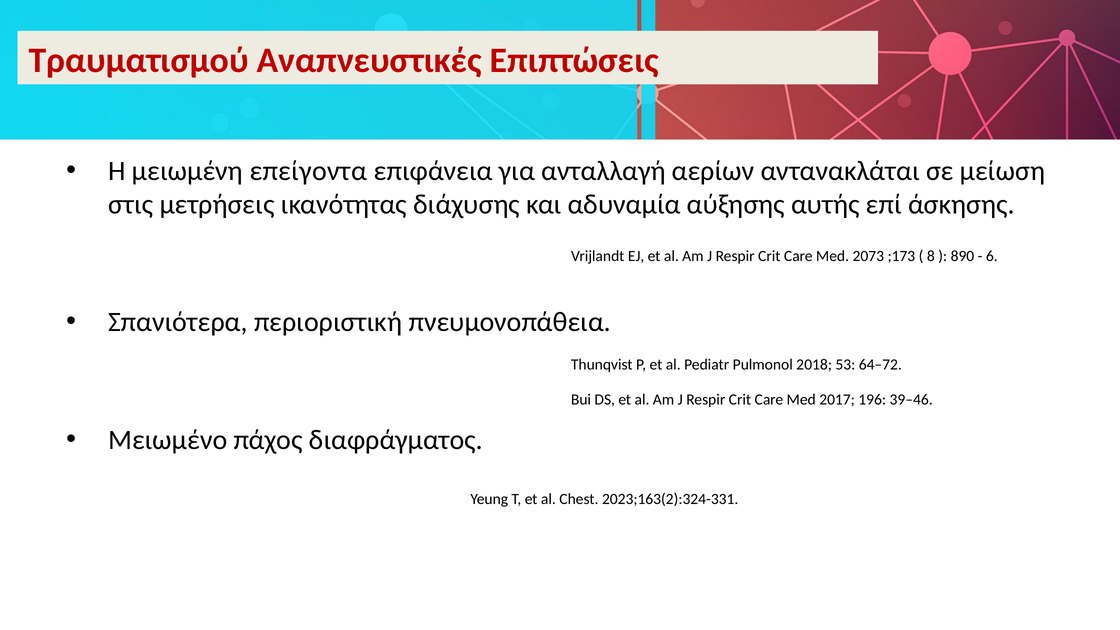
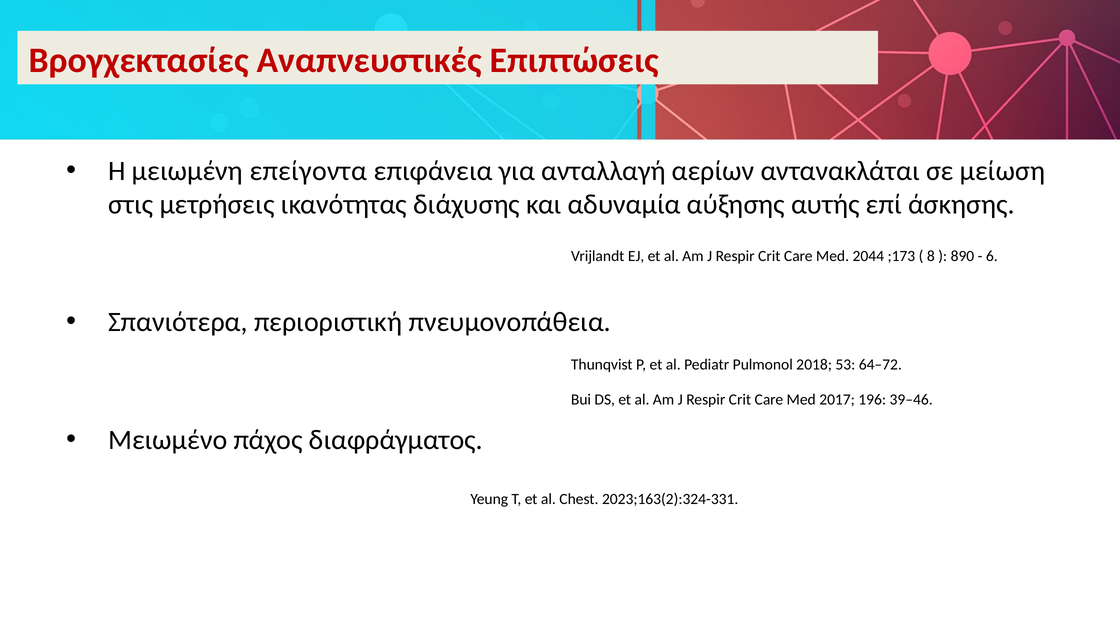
Τραυματισμού: Τραυματισμού -> Βρογχεκτασίες (139, 60)
2073: 2073 -> 2044 (868, 256)
